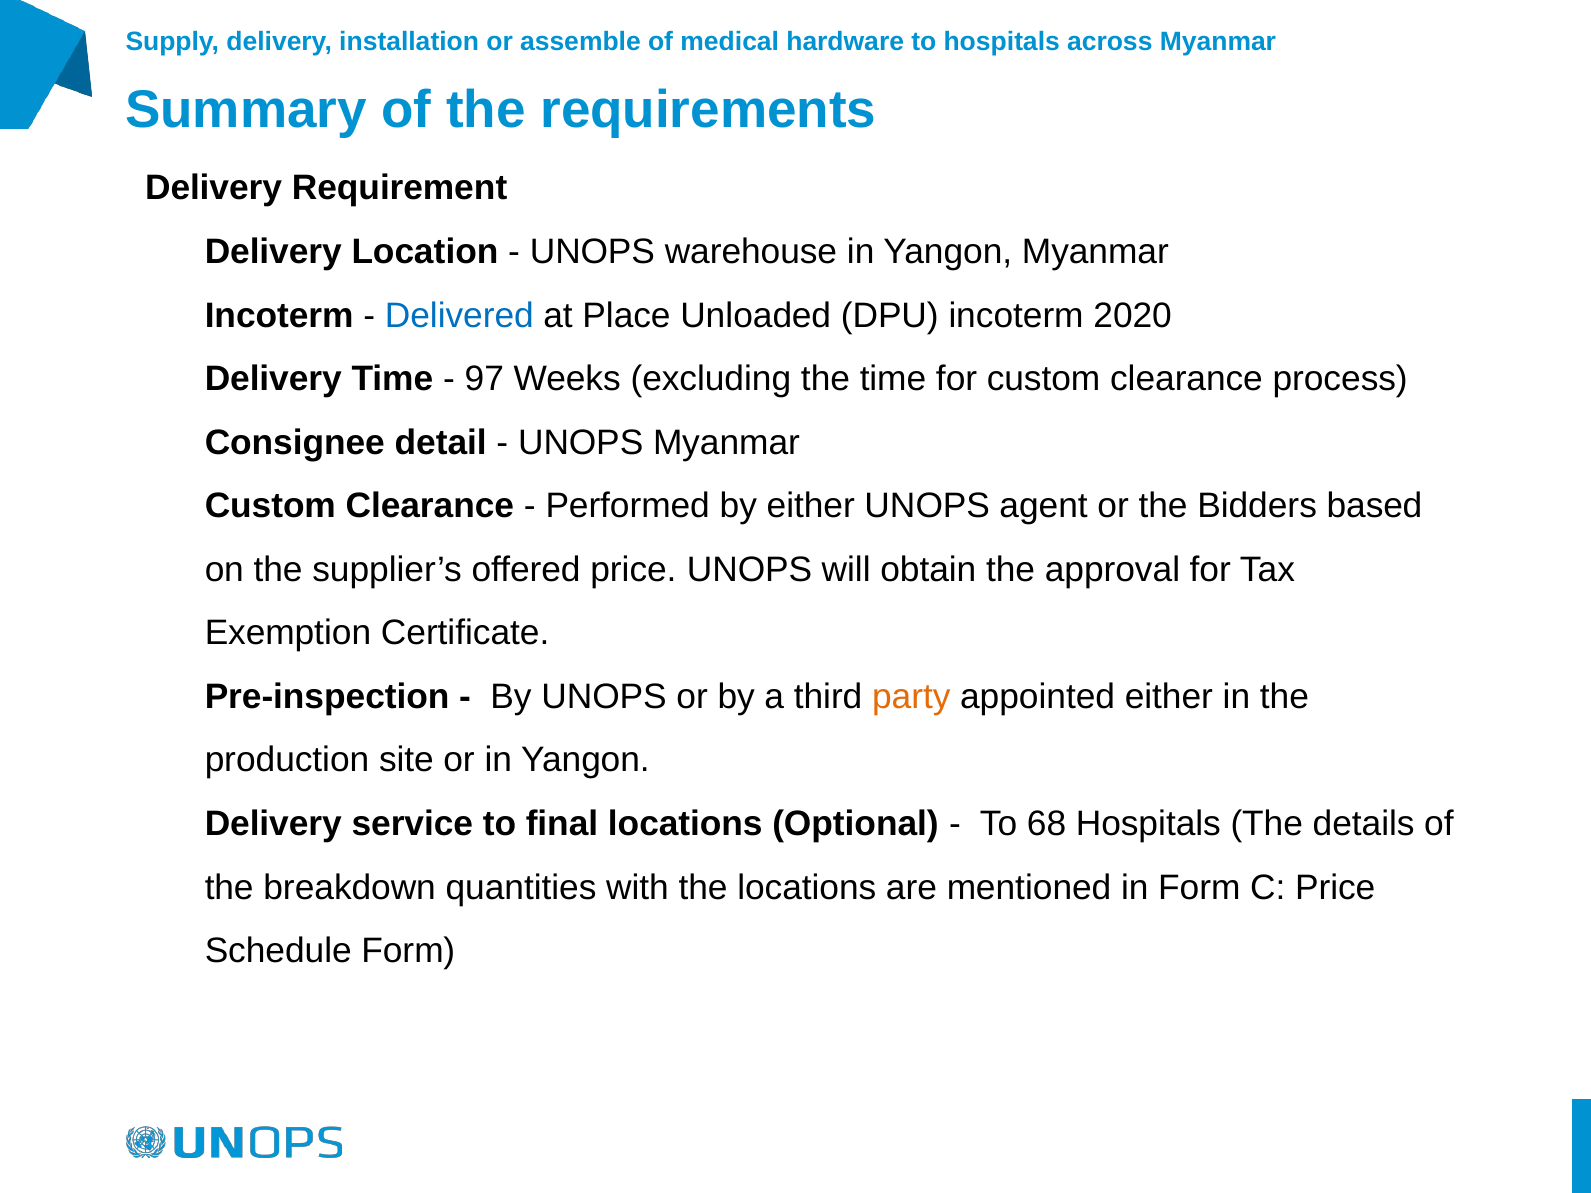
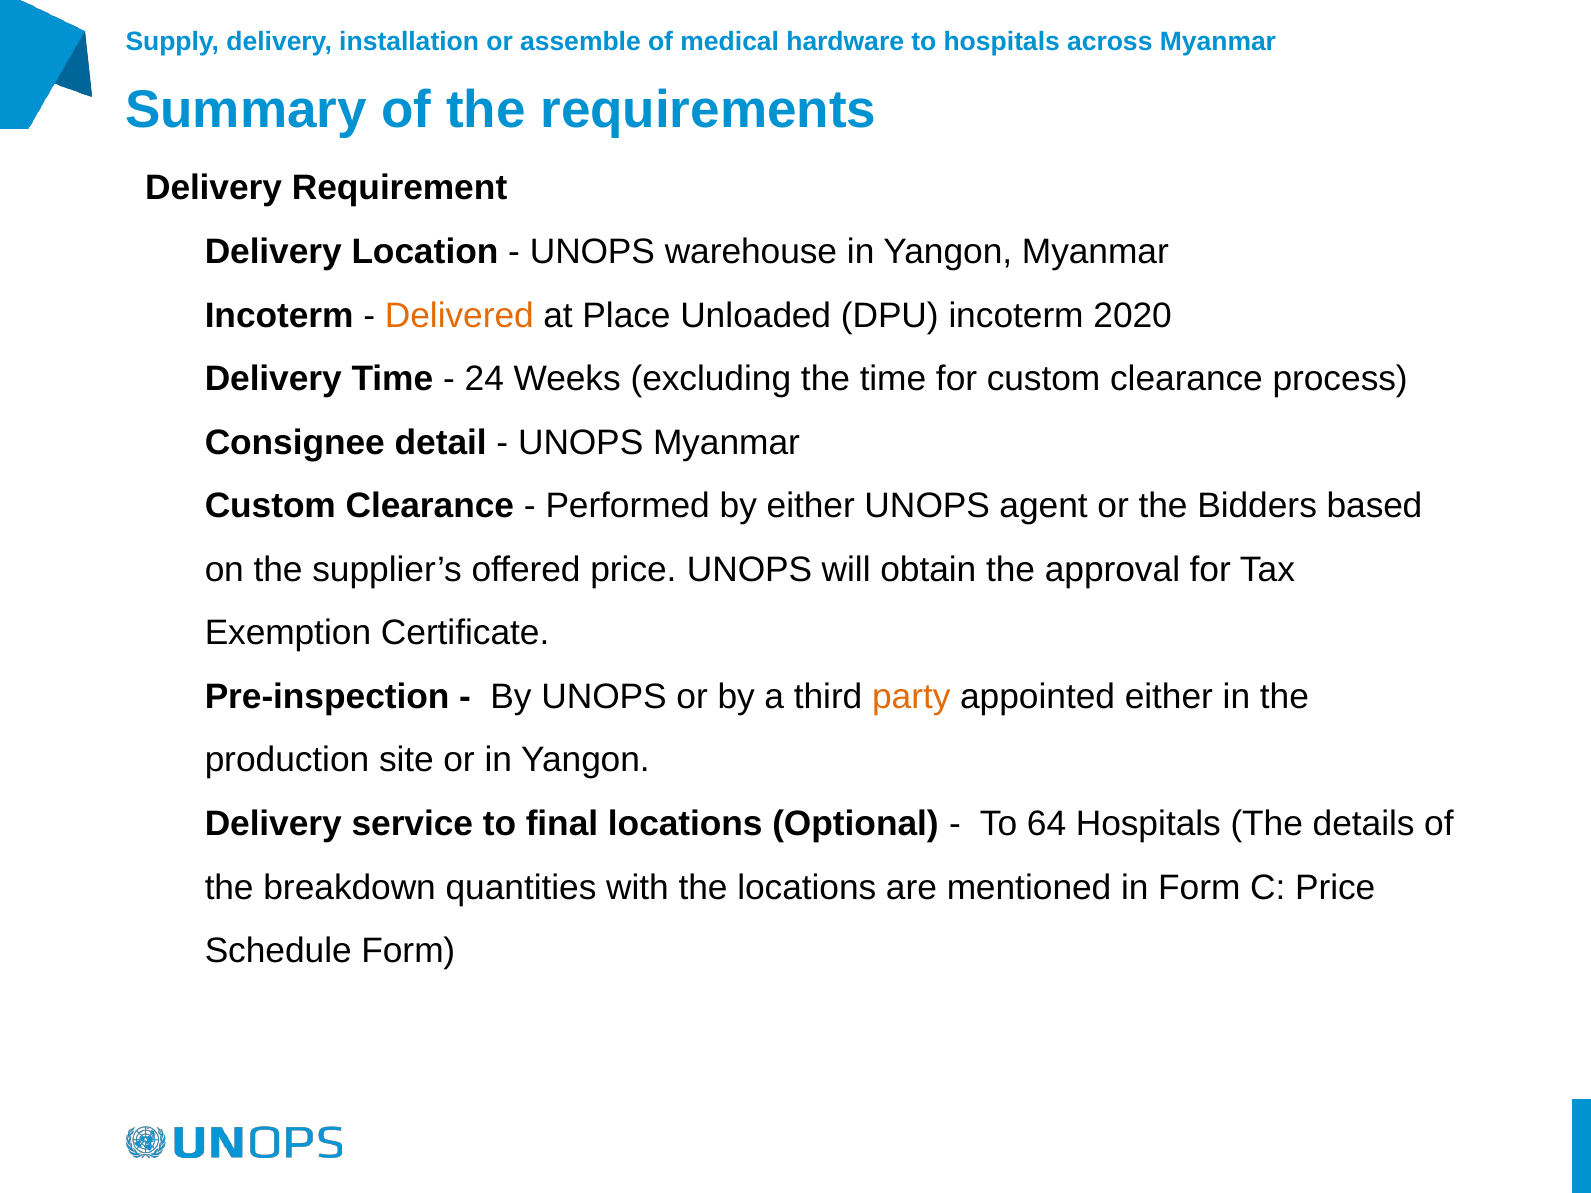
Delivered colour: blue -> orange (459, 315)
97: 97 -> 24 (484, 379)
68: 68 -> 64 (1047, 824)
